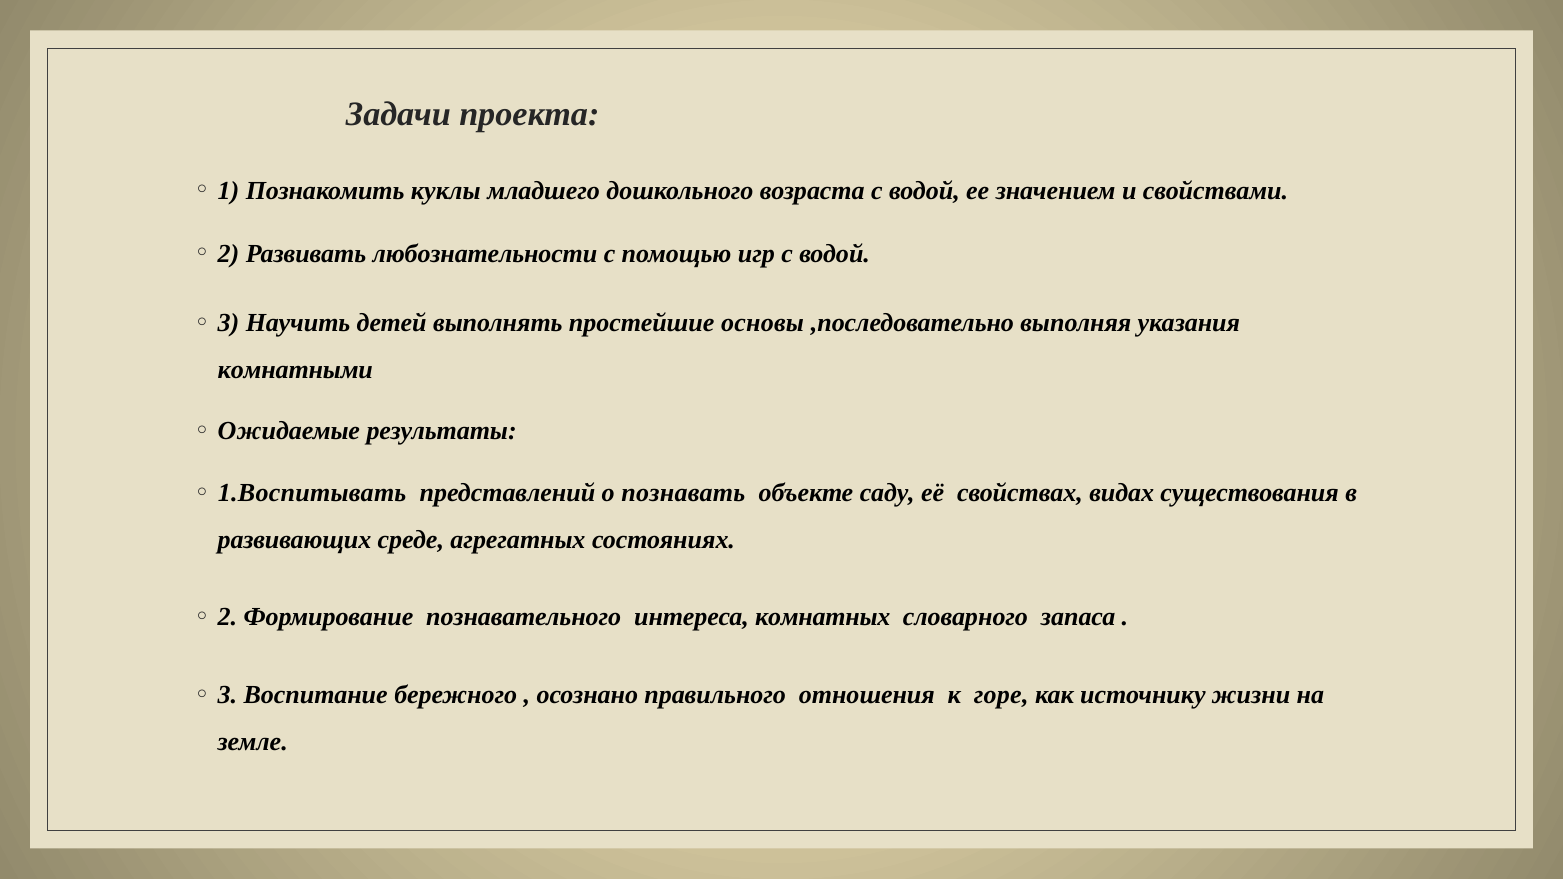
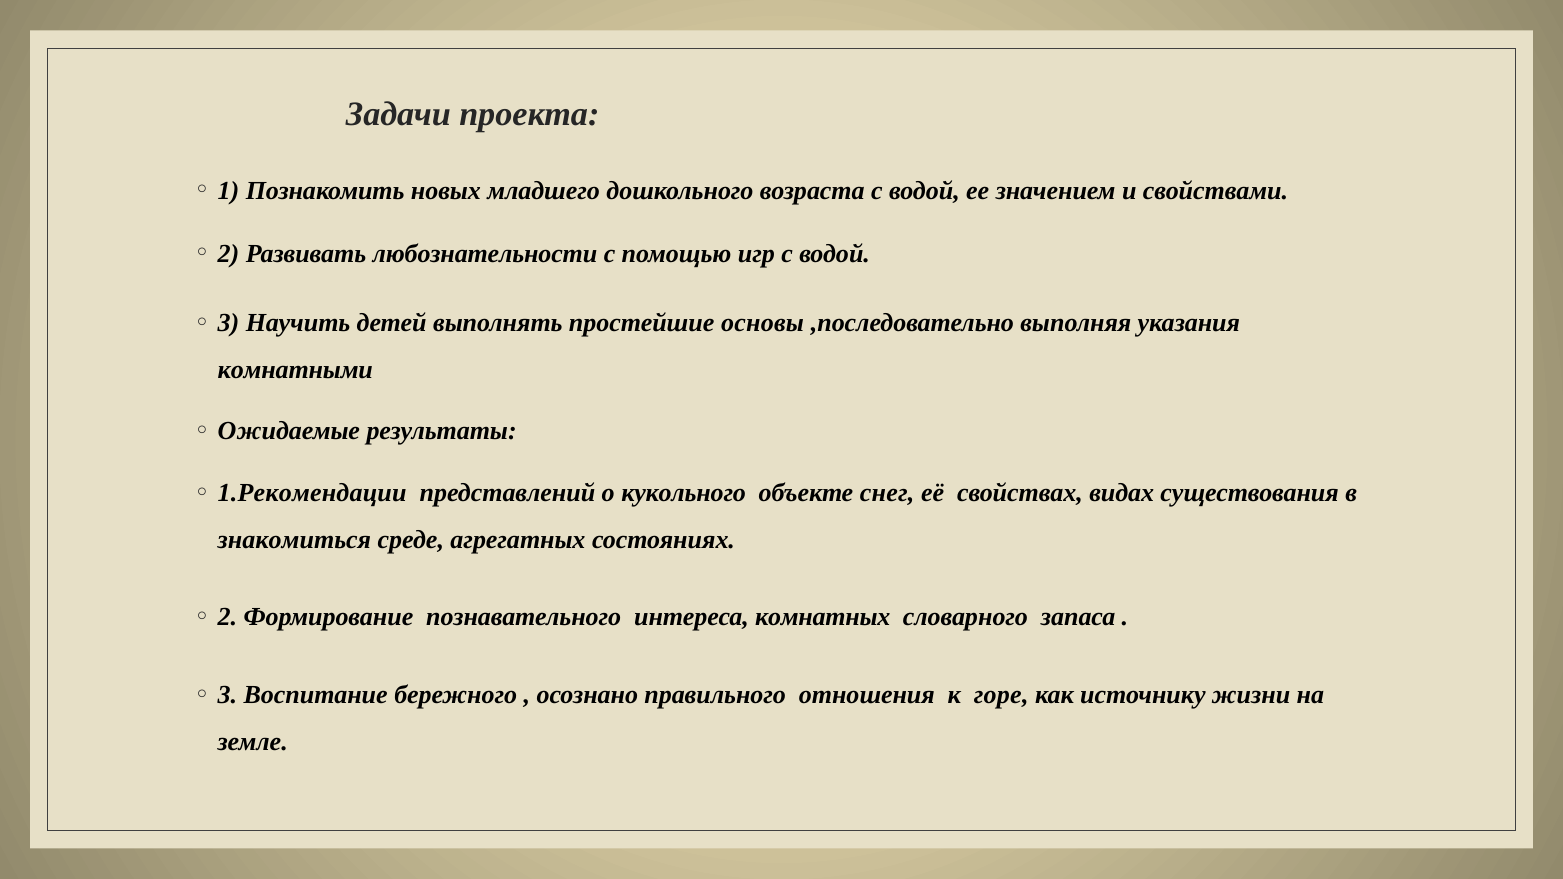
куклы: куклы -> новых (446, 191)
1.Воспитывать: 1.Воспитывать -> 1.Рекомендации (312, 493)
познавать: познавать -> кукольного (684, 493)
саду: саду -> снег (887, 493)
развивающих: развивающих -> знакомиться (294, 540)
